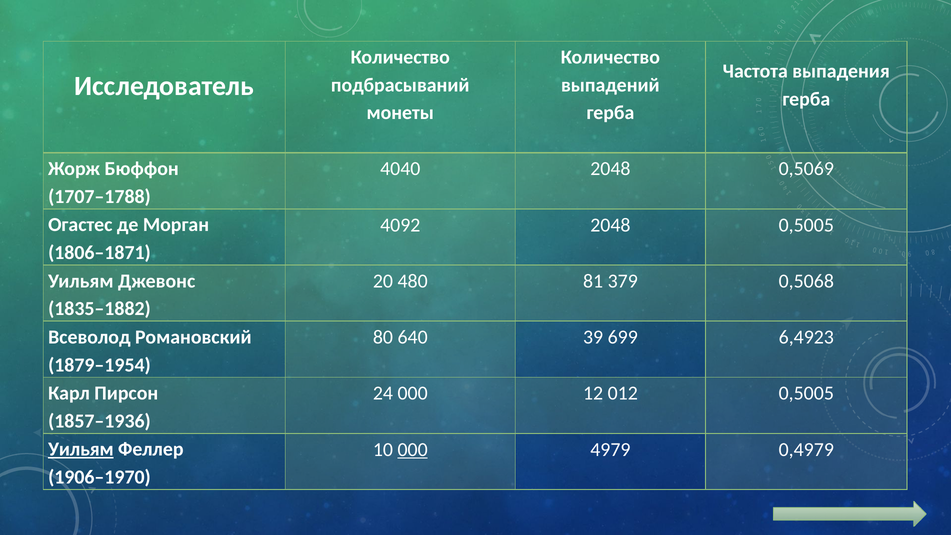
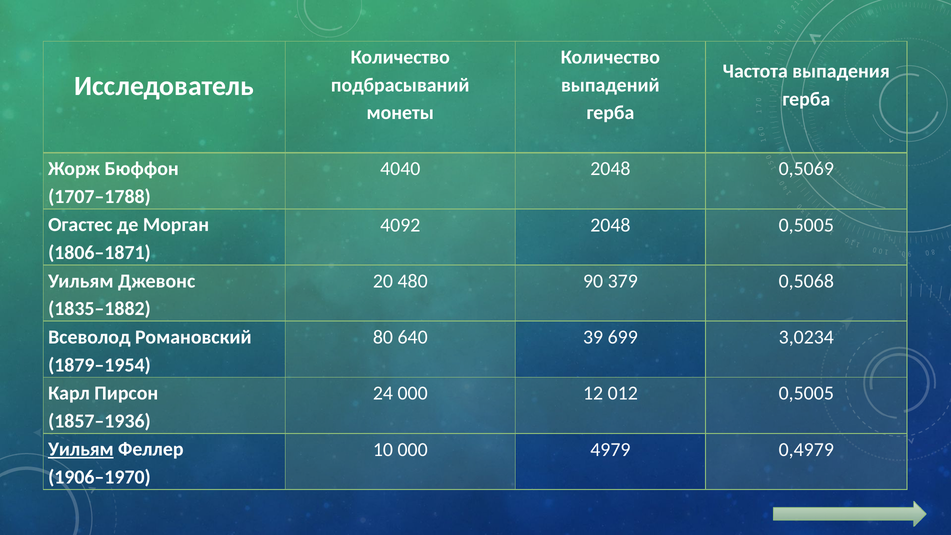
81: 81 -> 90 (593, 281)
6,4923: 6,4923 -> 3,0234 (806, 337)
000 underline: present -> none (413, 449)
